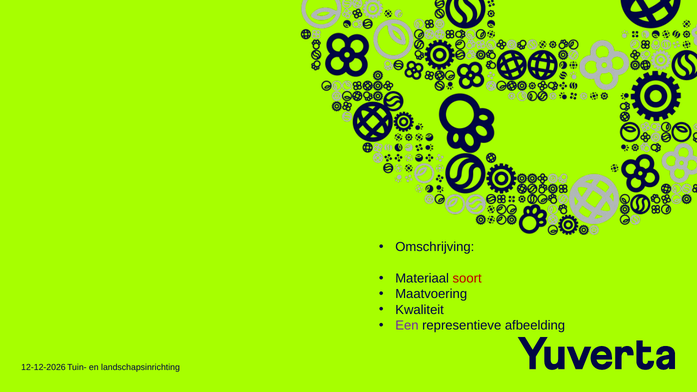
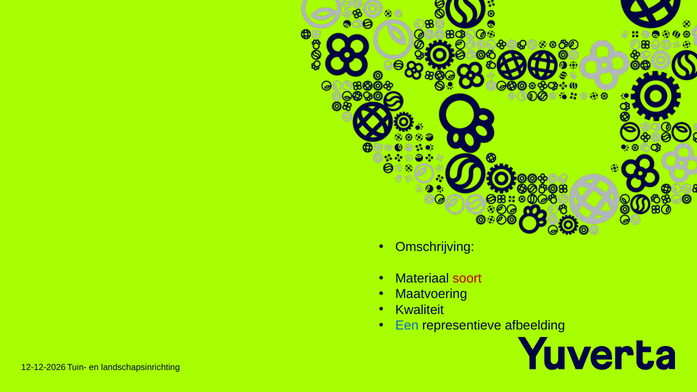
Een colour: purple -> blue (407, 326)
